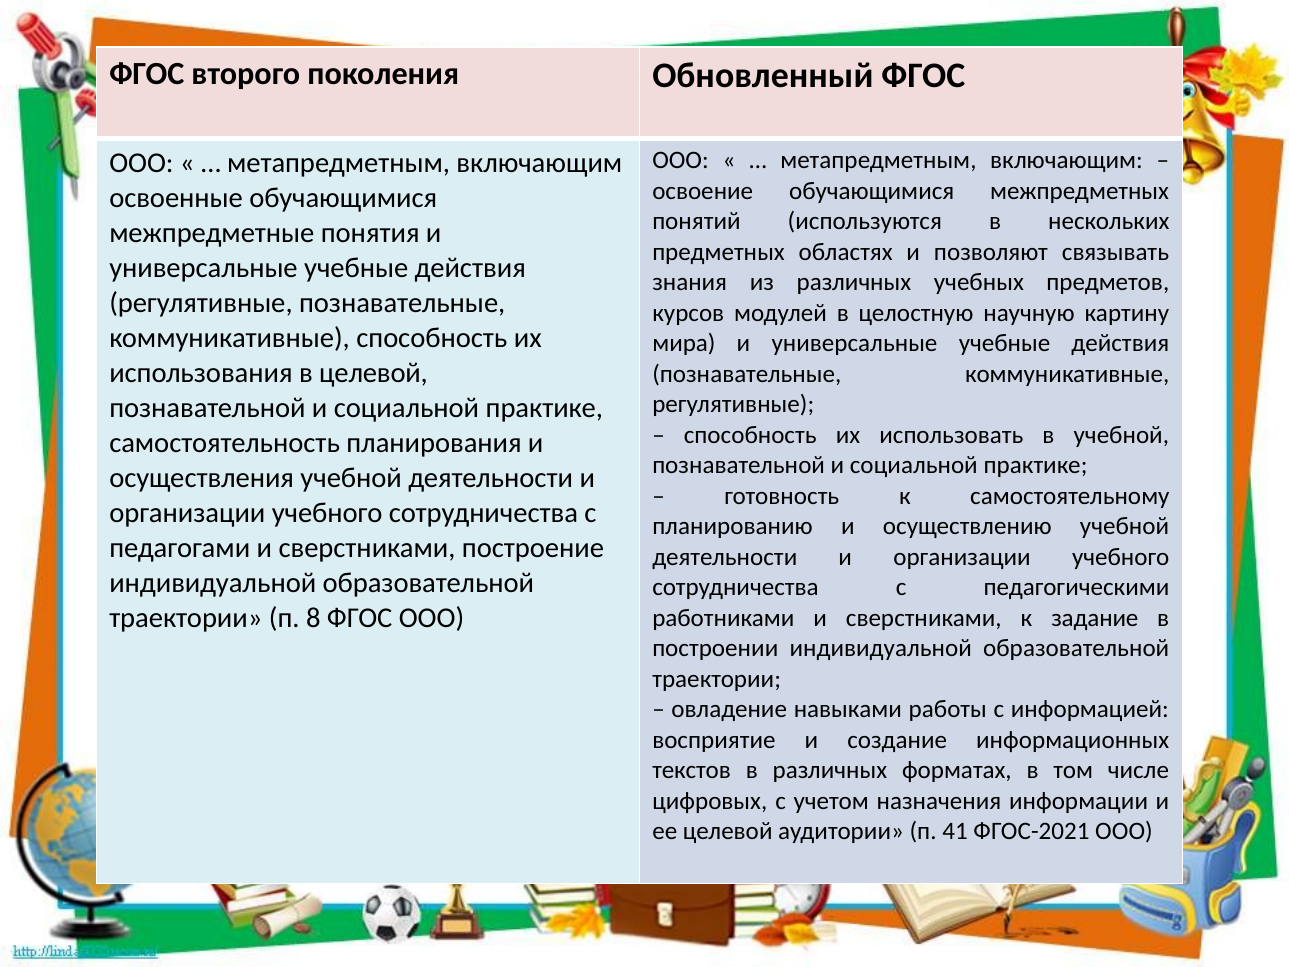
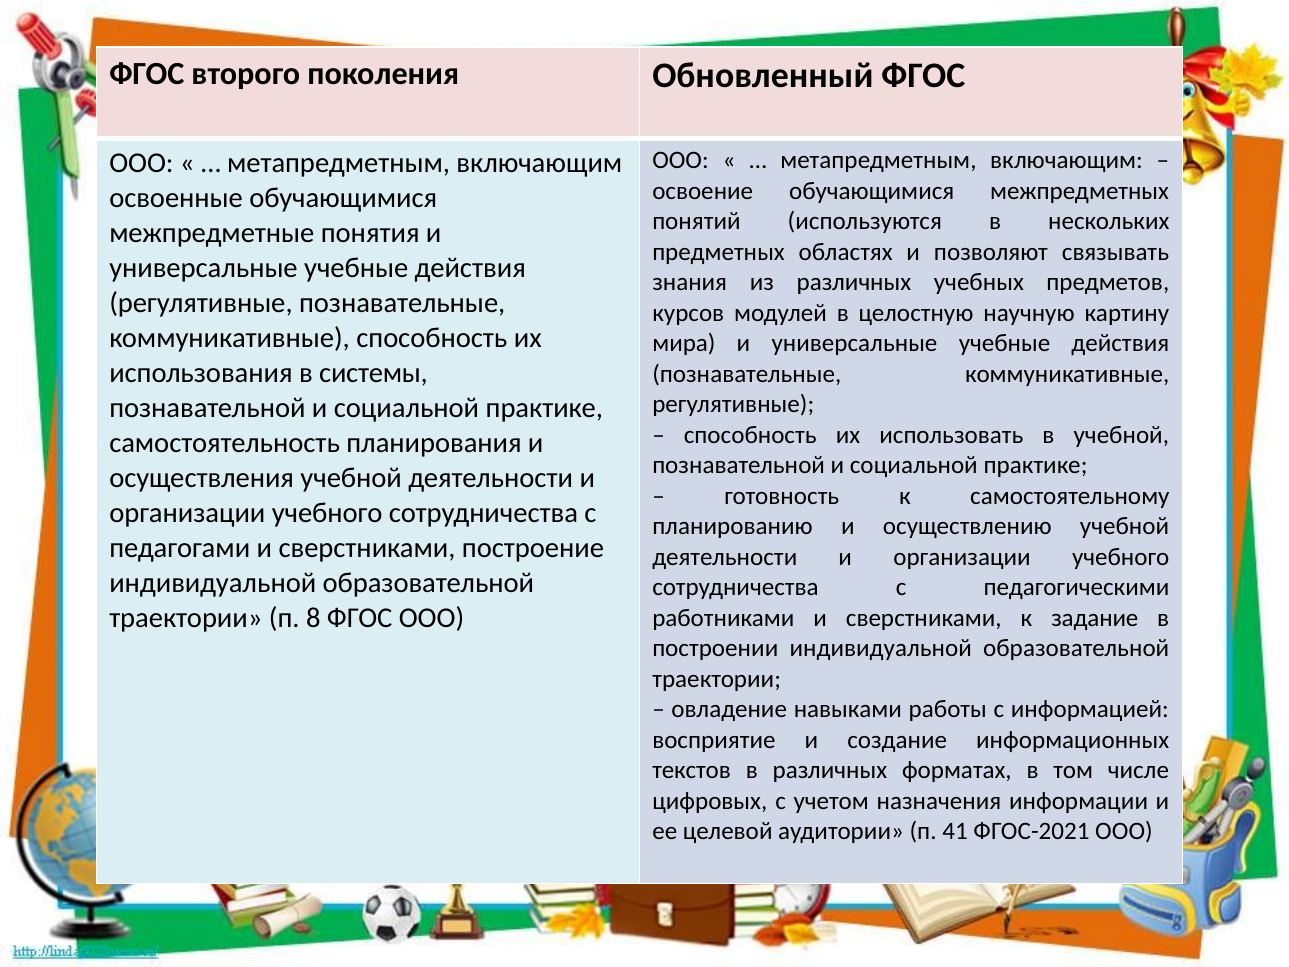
в целевой: целевой -> системы (374, 373)
